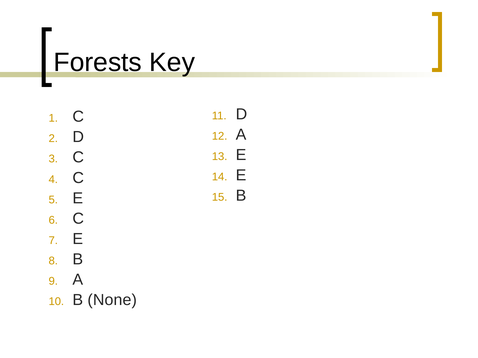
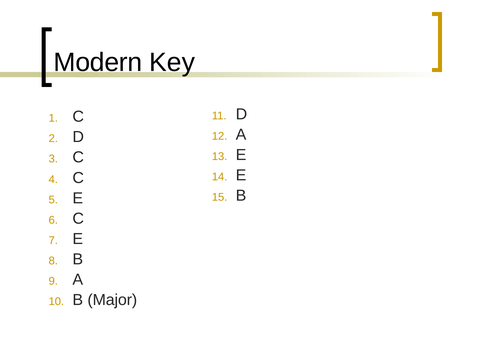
Forests: Forests -> Modern (98, 62)
None: None -> Major (112, 300)
